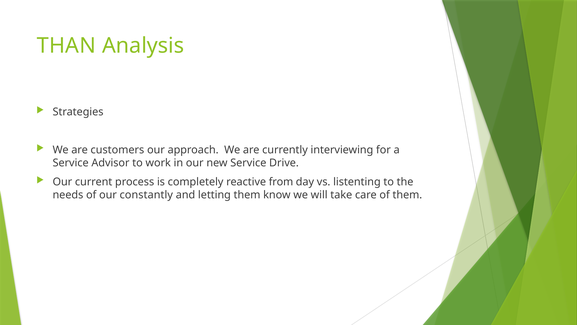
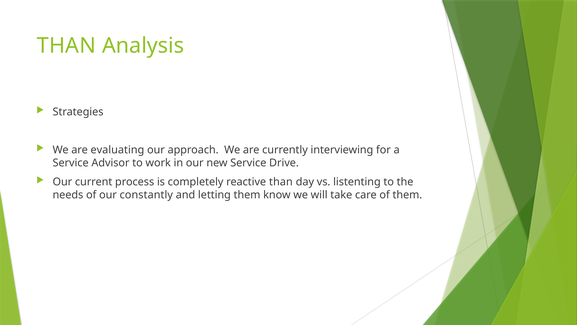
customers: customers -> evaluating (117, 150)
reactive from: from -> than (281, 182)
